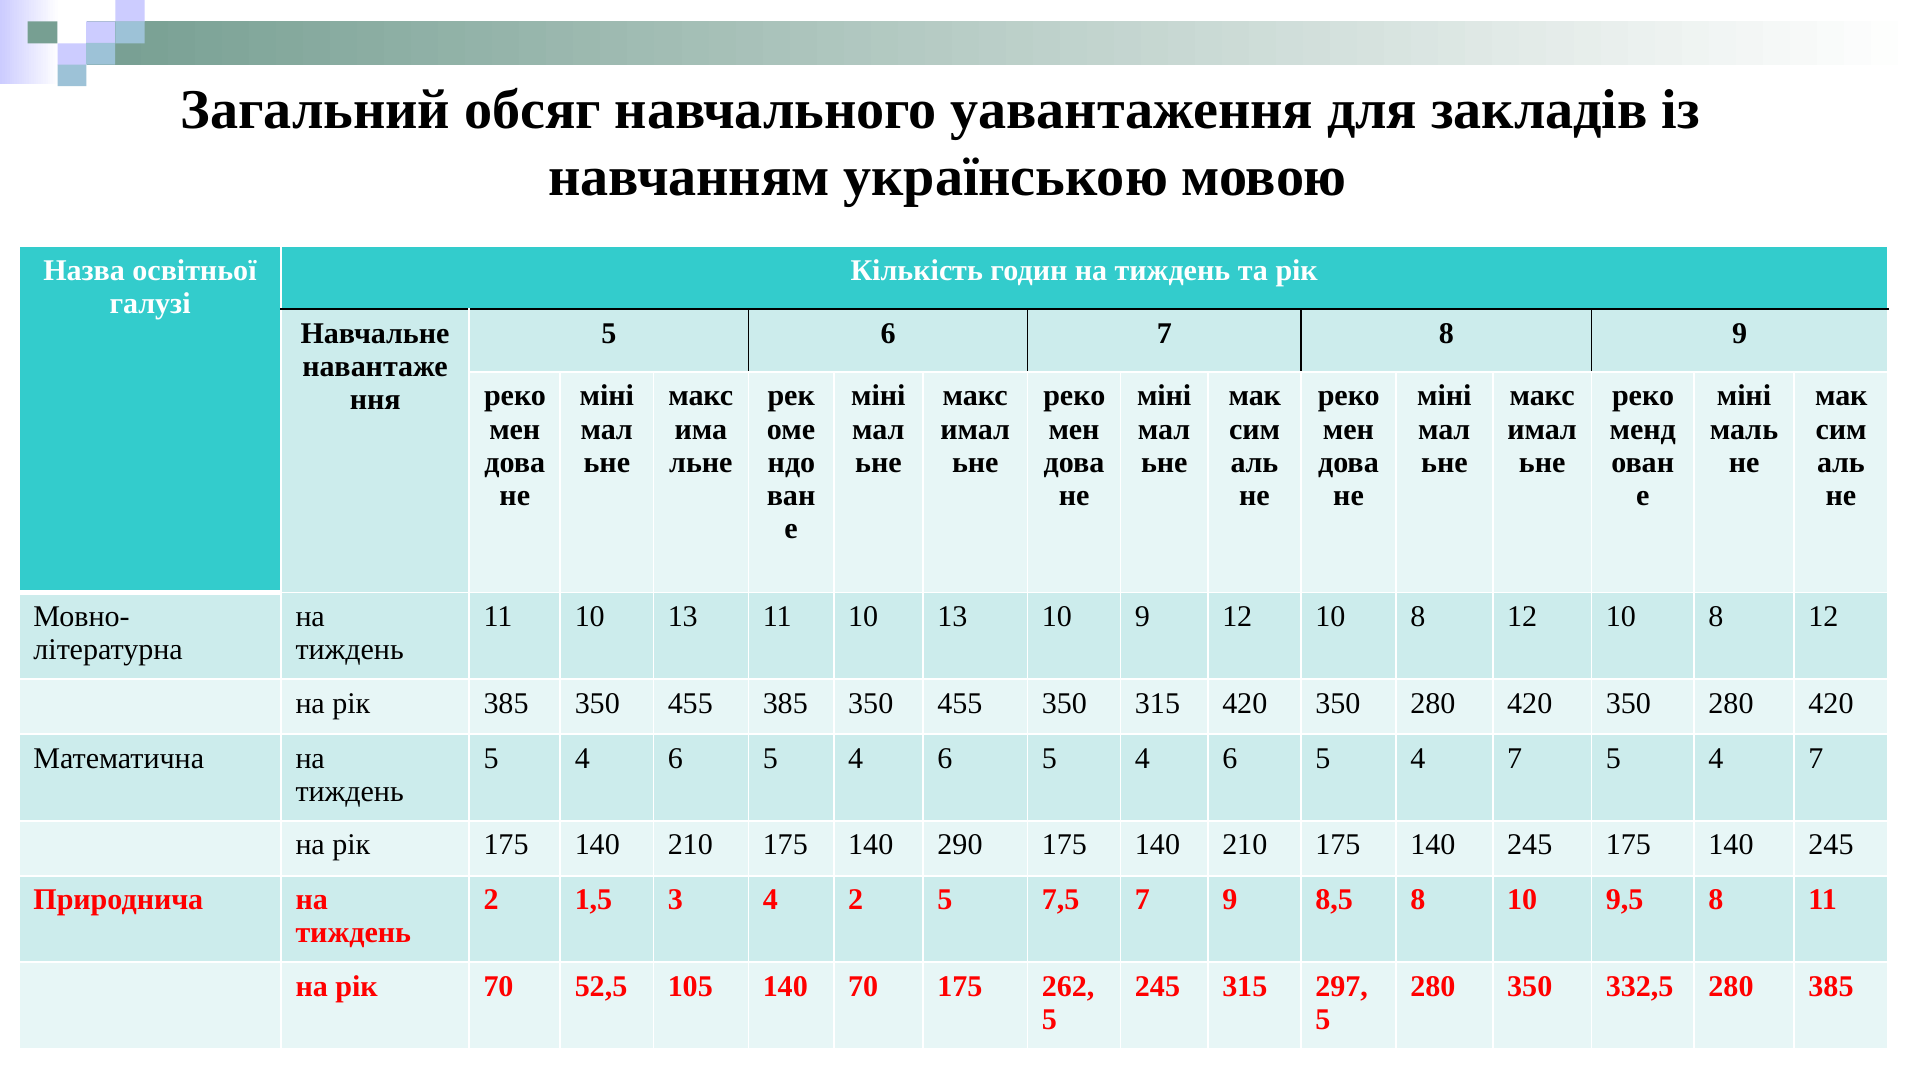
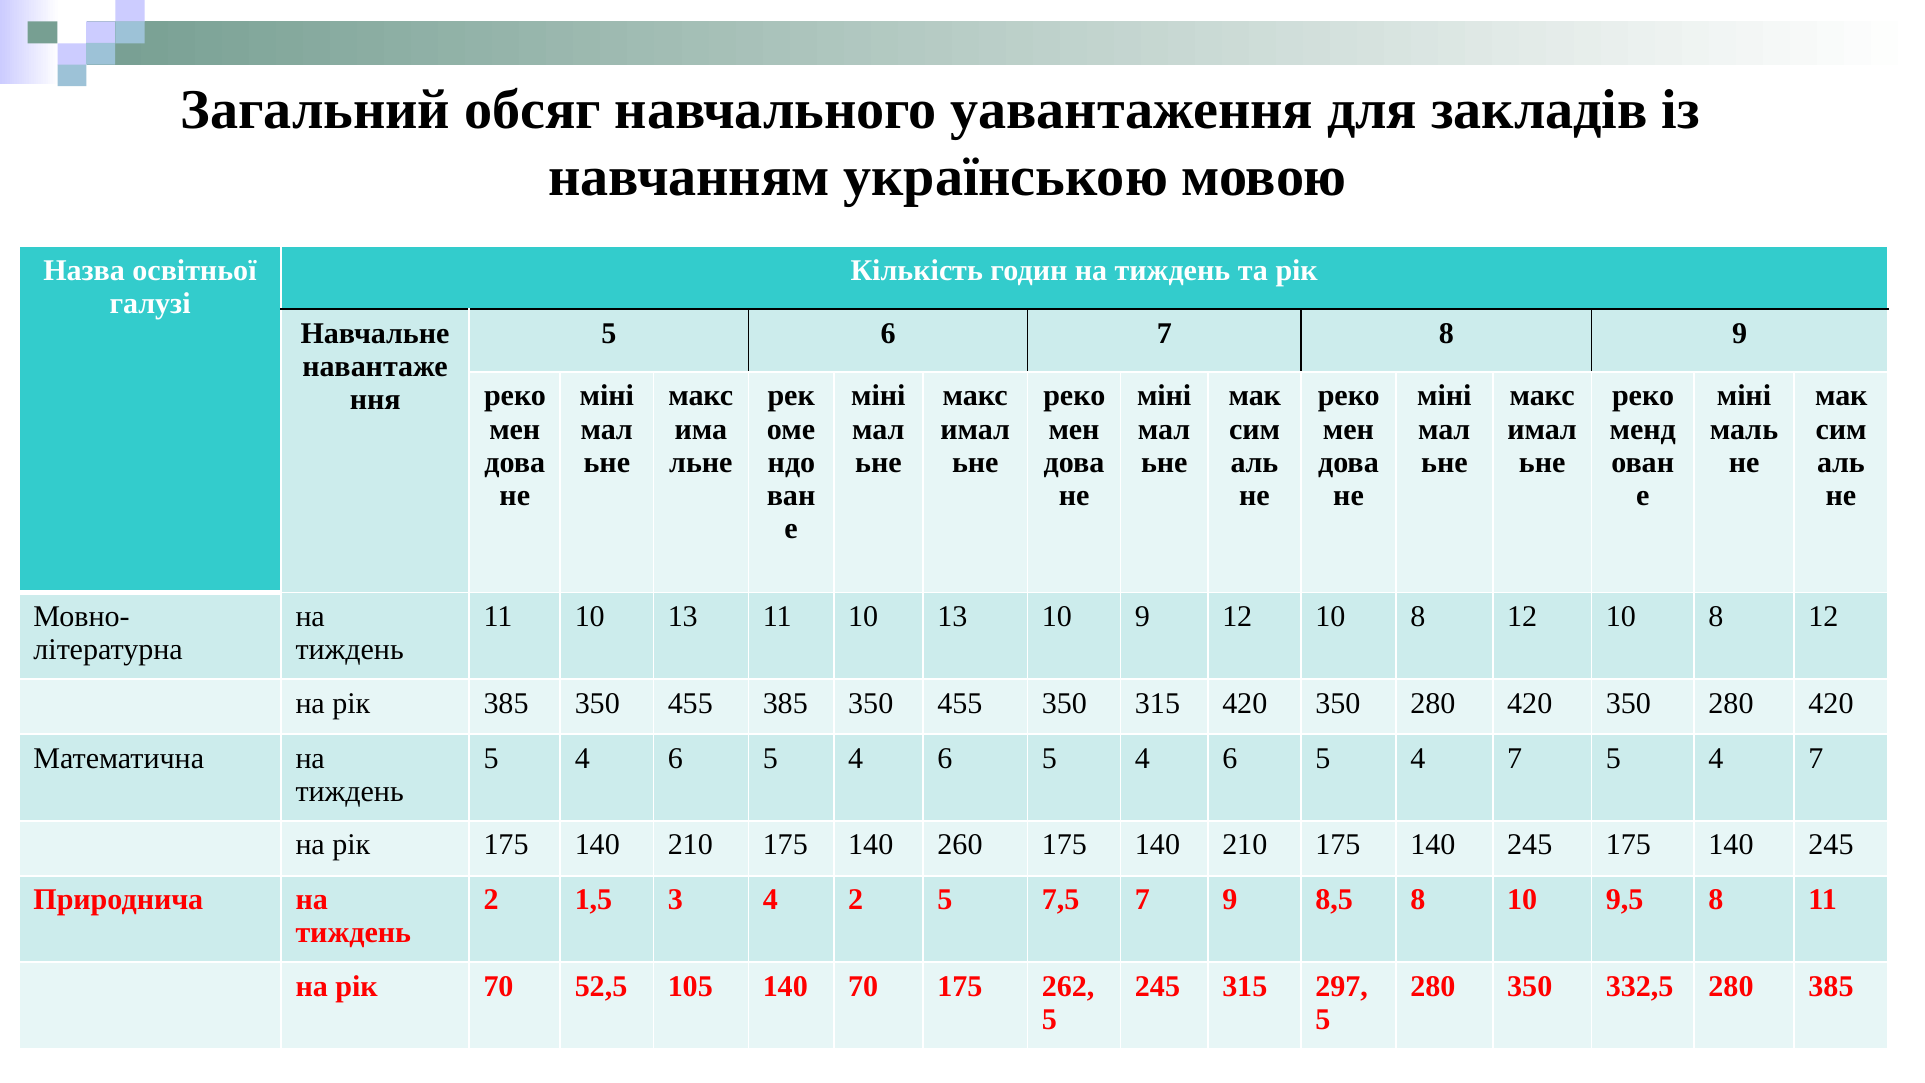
290: 290 -> 260 (960, 845)
